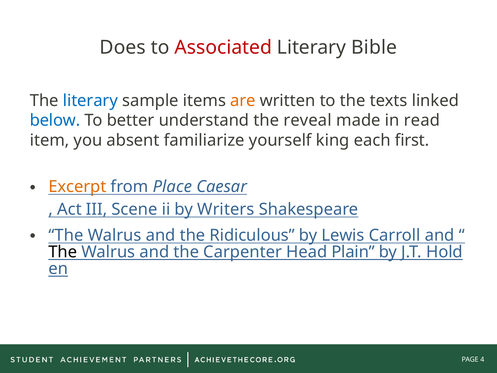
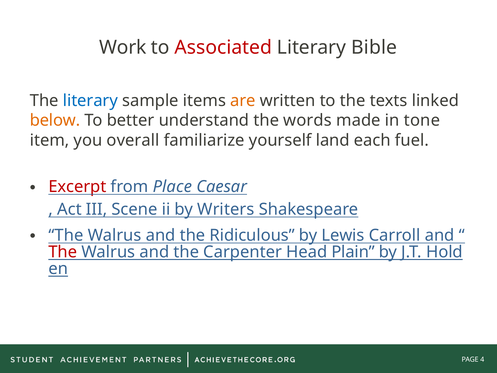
Does: Does -> Work (123, 47)
below colour: blue -> orange (55, 120)
reveal: reveal -> words (308, 120)
read: read -> tone (422, 120)
absent: absent -> overall (133, 140)
king: king -> land (333, 140)
first: first -> fuel (412, 140)
Excerpt colour: orange -> red (77, 187)
The colour: black -> red (63, 252)
